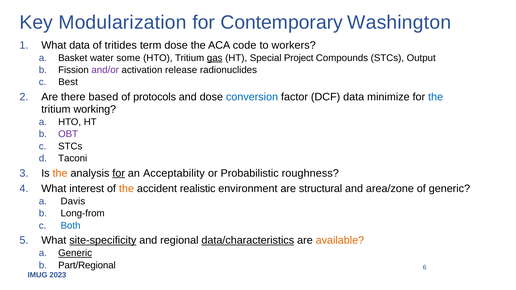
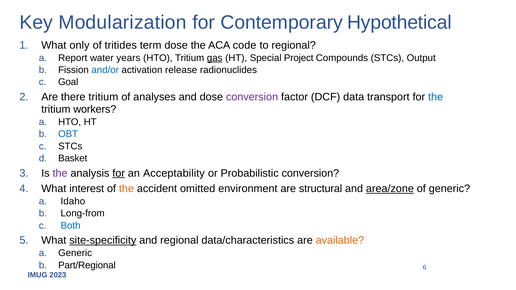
Washington: Washington -> Hypothetical (399, 22)
What data: data -> only (79, 45)
to workers: workers -> regional (294, 45)
Basket: Basket -> Report (73, 58)
some: some -> years (128, 58)
and/or colour: purple -> blue (105, 70)
Best: Best -> Goal (68, 82)
there based: based -> tritium (103, 97)
protocols: protocols -> analyses (155, 97)
conversion colour: blue -> purple (252, 97)
minimize: minimize -> transport (388, 97)
working: working -> workers (95, 109)
OBT colour: purple -> blue (68, 134)
Taconi: Taconi -> Basket (73, 158)
the colour: orange -> purple (60, 173)
Probabilistic roughness: roughness -> conversion (310, 173)
realistic: realistic -> omitted (198, 189)
area/zone underline: none -> present (390, 189)
Davis: Davis -> Idaho (73, 202)
data/characteristics underline: present -> none (248, 241)
Generic underline: present -> none (75, 253)
